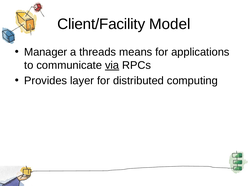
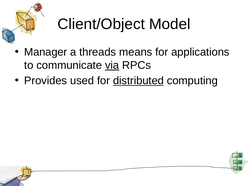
Client/Facility: Client/Facility -> Client/Object (101, 24)
layer: layer -> used (82, 81)
distributed underline: none -> present (138, 81)
